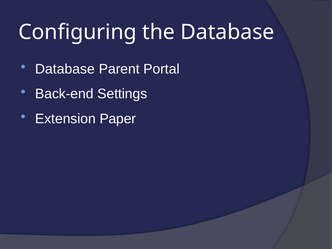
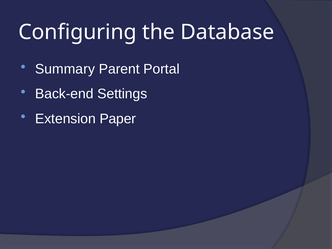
Database: Database -> Summary (65, 69)
